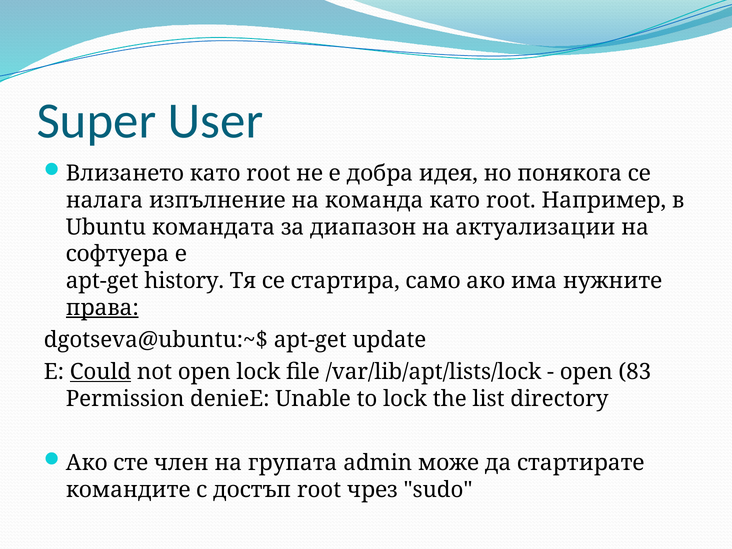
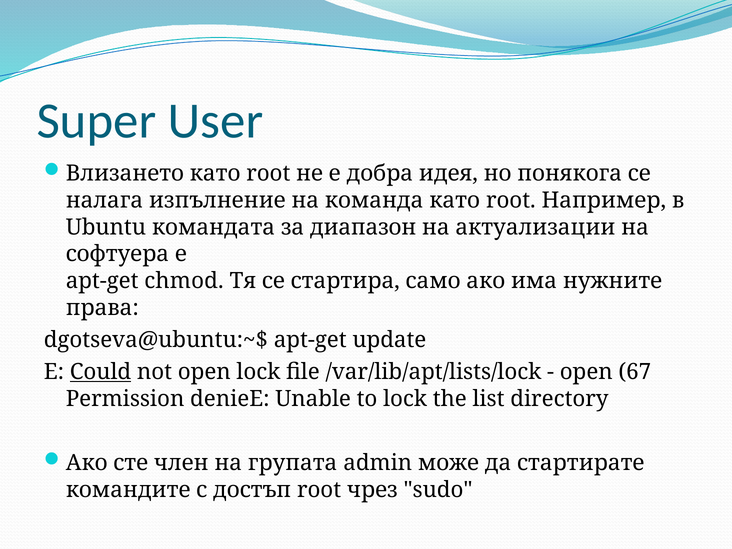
history: history -> chmod (184, 281)
права underline: present -> none (102, 308)
83: 83 -> 67 (635, 372)
